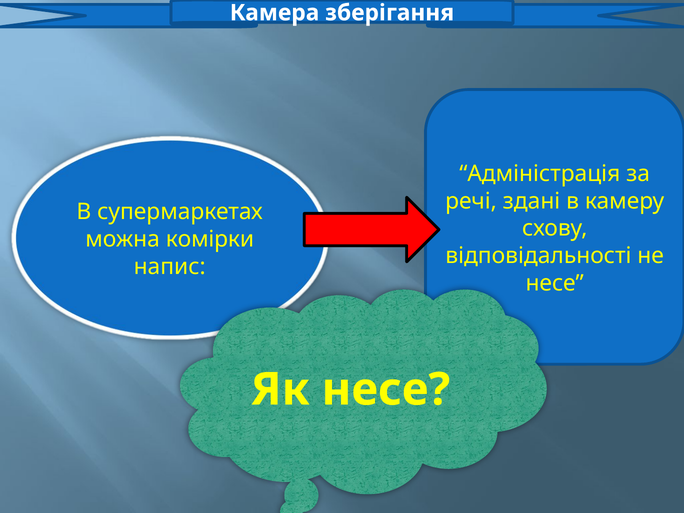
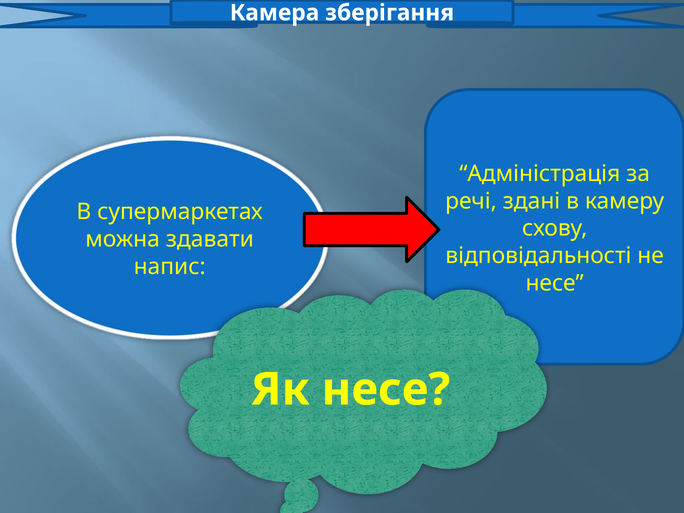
комірки: комірки -> здавати (210, 239)
